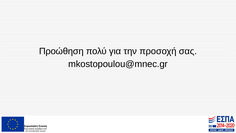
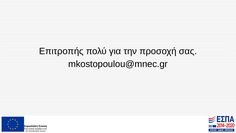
Προώθηση: Προώθηση -> Επιτροπής (61, 51)
